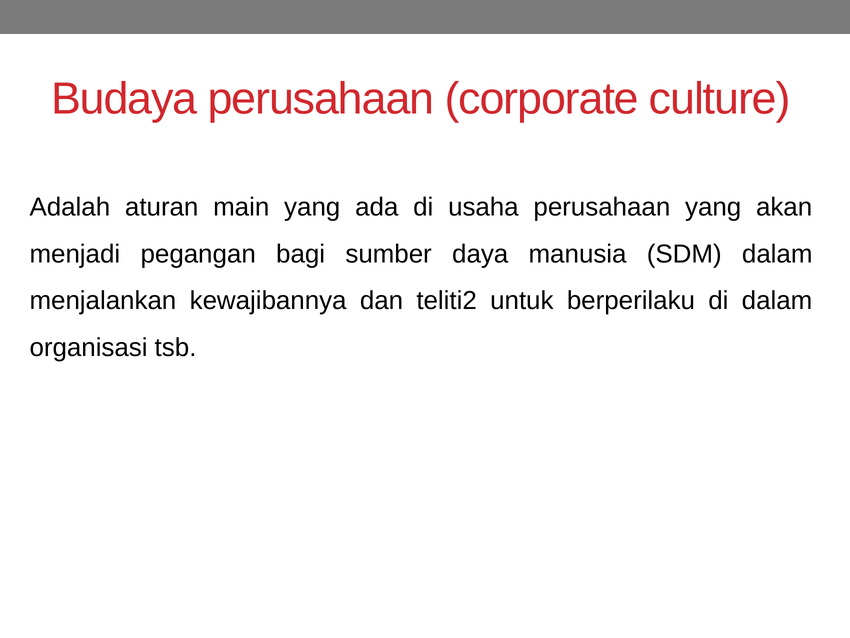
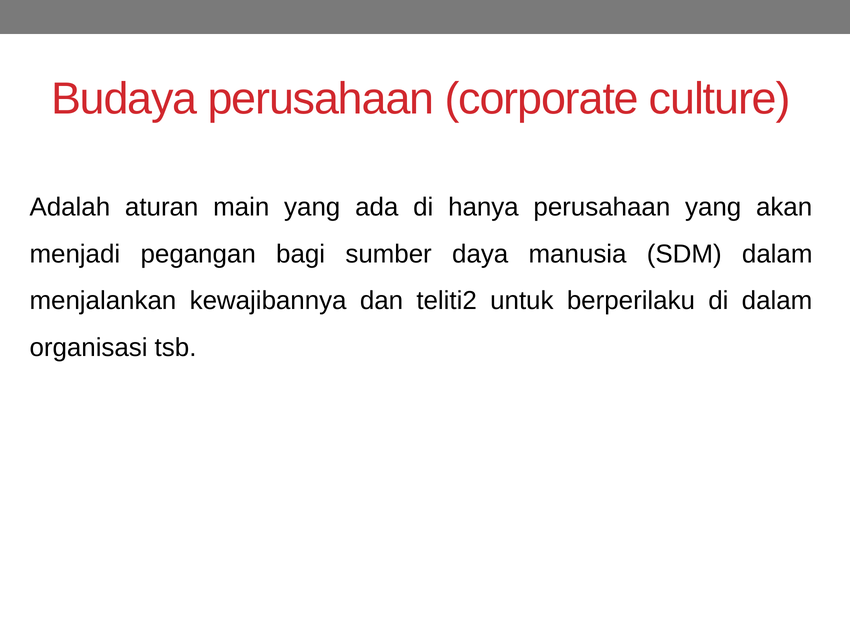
usaha: usaha -> hanya (483, 207)
